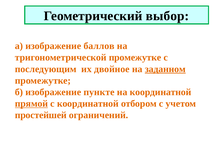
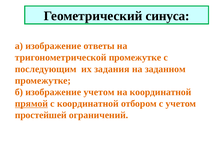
выбор: выбор -> синуса (168, 16)
баллов: баллов -> ответы (99, 46)
двойное: двойное -> задания (112, 69)
заданном underline: present -> none (165, 69)
изображение пункте: пункте -> учетом (99, 92)
